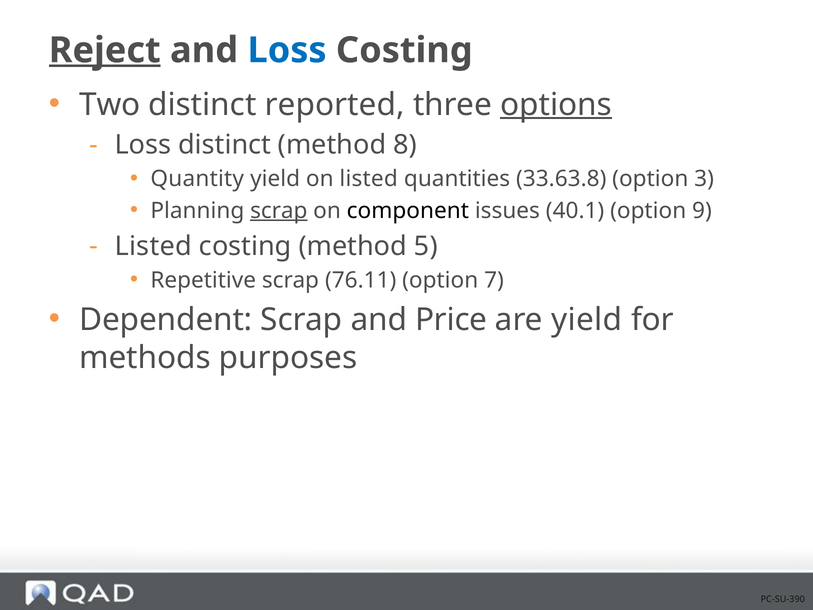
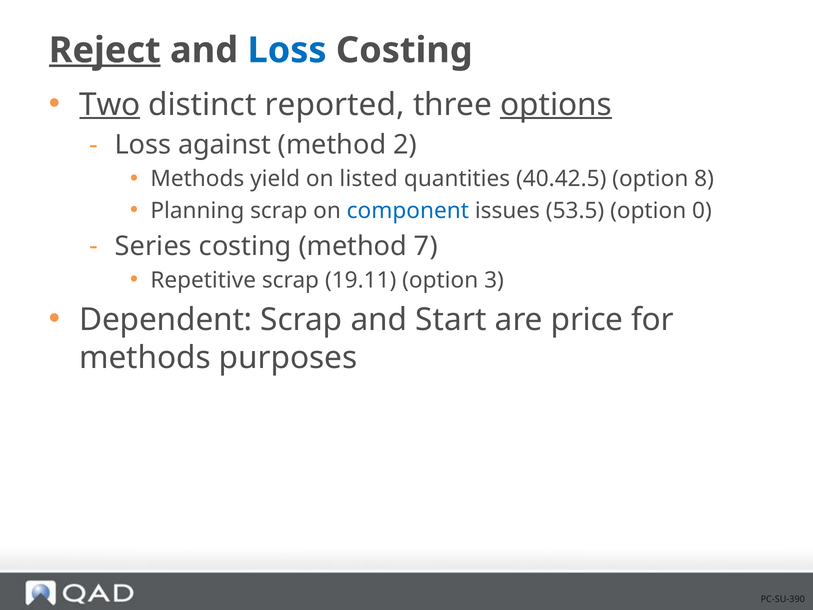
Two underline: none -> present (110, 105)
Loss distinct: distinct -> against (225, 145)
8: 8 -> 2 (405, 145)
Quantity: Quantity -> Methods (197, 179)
33.63.8: 33.63.8 -> 40.42.5 (561, 179)
3: 3 -> 8 (704, 179)
scrap underline: present -> none (279, 211)
component colour: black -> blue (408, 211)
40.1: 40.1 -> 53.5 (575, 211)
9: 9 -> 0 (702, 211)
Listed: Listed -> Series (153, 246)
5: 5 -> 7 (426, 246)
76.11: 76.11 -> 19.11 (361, 280)
7: 7 -> 3 (494, 280)
Price: Price -> Start (451, 320)
are yield: yield -> price (587, 320)
